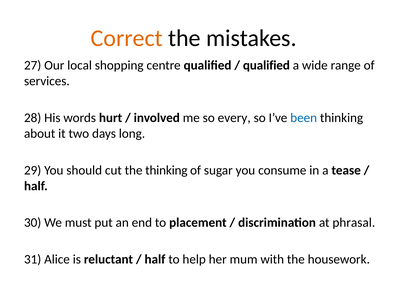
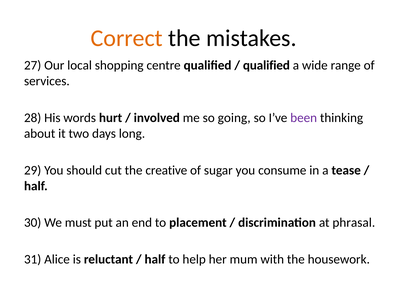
every: every -> going (234, 118)
been colour: blue -> purple (304, 118)
the thinking: thinking -> creative (166, 170)
